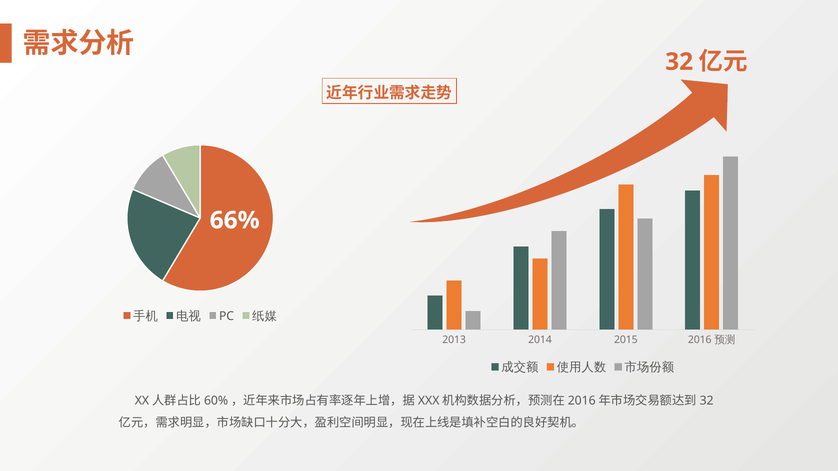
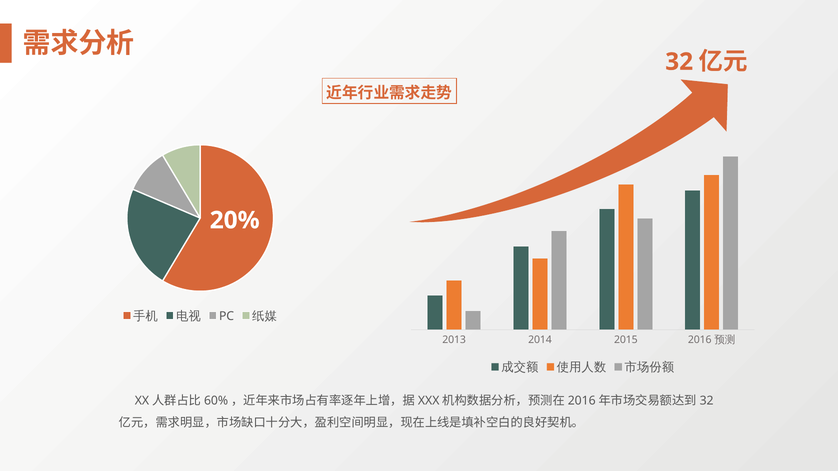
66%: 66% -> 20% (235, 220)
